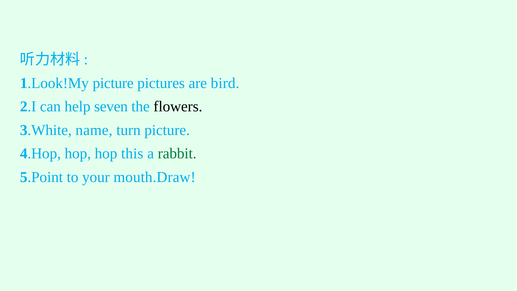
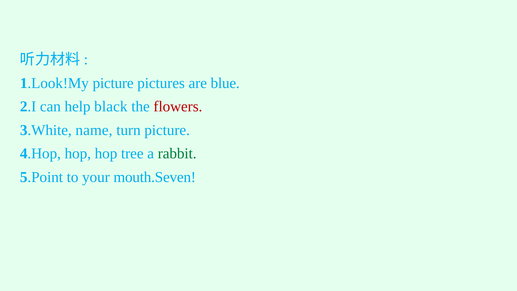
bird: bird -> blue (225, 83)
seven: seven -> black (111, 107)
flowers colour: black -> red (178, 107)
this: this -> tree (132, 154)
mouth.Draw: mouth.Draw -> mouth.Seven (155, 177)
